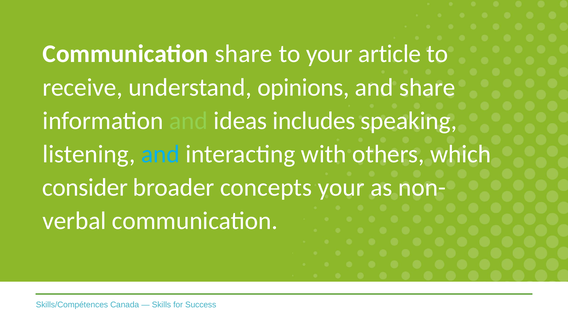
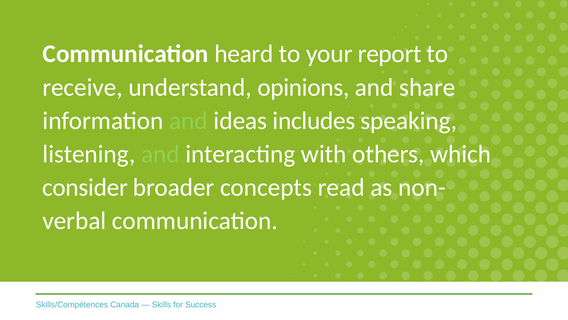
Communication share: share -> heard (244, 54)
article: article -> report (390, 54)
and colour: light blue -> light green (160, 154)
concepts your: your -> read (341, 187)
